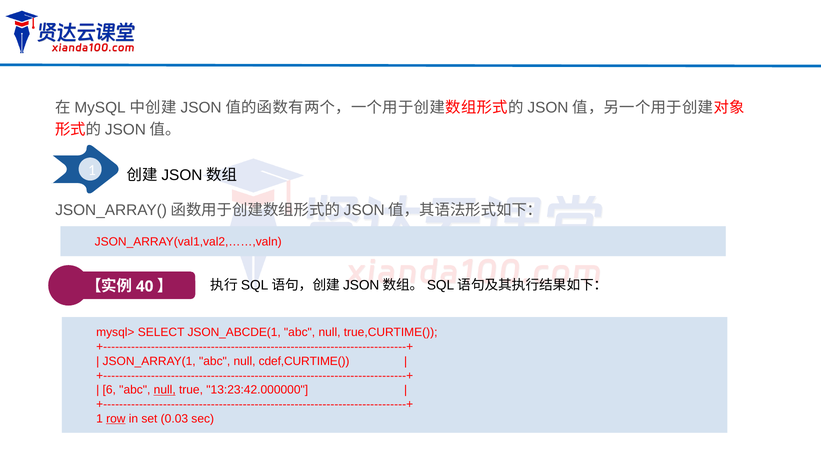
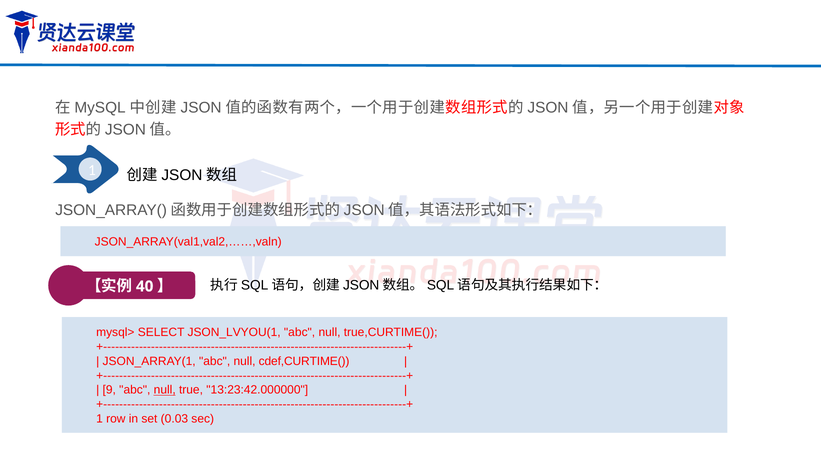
JSON_ABCDE(1: JSON_ABCDE(1 -> JSON_LVYOU(1 (234, 332)
6: 6 -> 9 (109, 390)
row underline: present -> none (116, 419)
